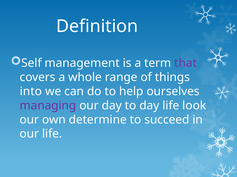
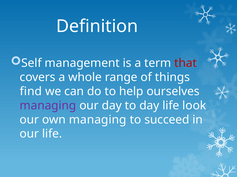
that colour: purple -> red (186, 63)
into: into -> find (31, 92)
own determine: determine -> managing (98, 120)
